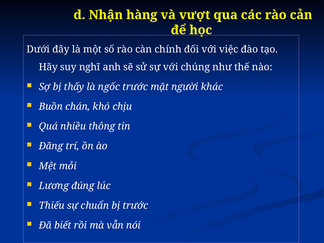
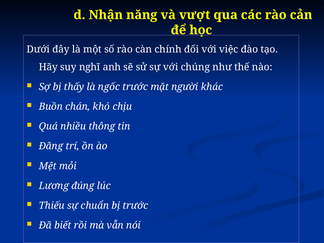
hàng: hàng -> năng (142, 15)
